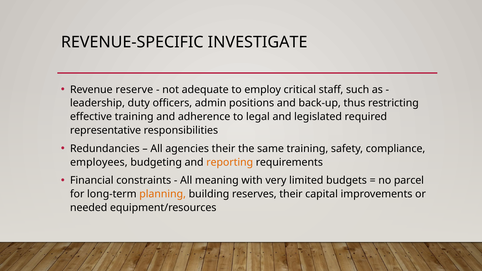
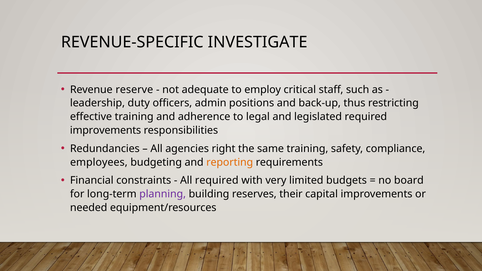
representative: representative -> improvements (106, 131)
agencies their: their -> right (224, 149)
All meaning: meaning -> required (217, 181)
parcel: parcel -> board (409, 181)
planning colour: orange -> purple (163, 194)
